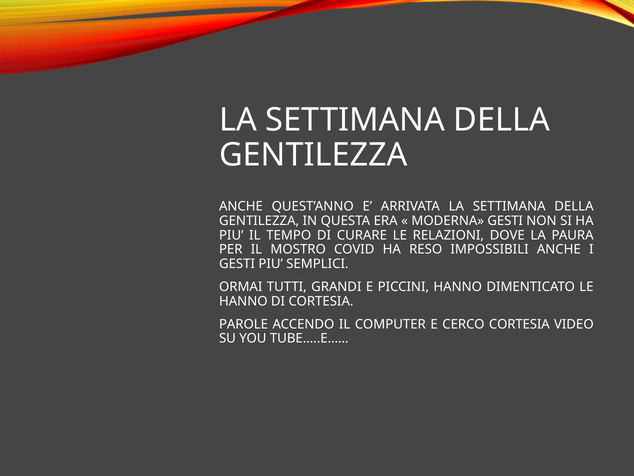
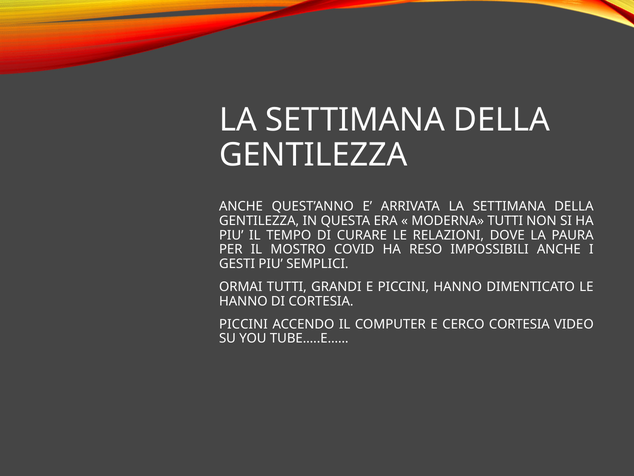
MODERNA GESTI: GESTI -> TUTTI (505, 221)
PAROLE: PAROLE -> PICCINI (243, 324)
